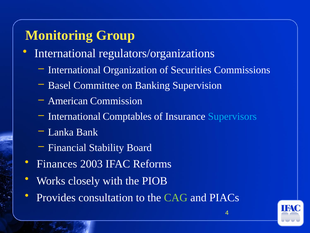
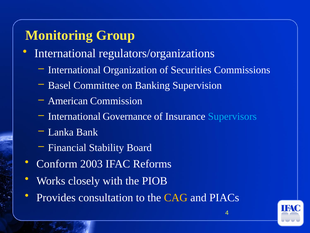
Comptables: Comptables -> Governance (127, 116)
Finances: Finances -> Conform (57, 164)
CAG colour: light green -> yellow (176, 197)
